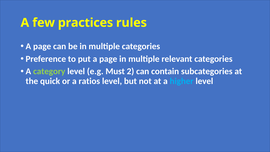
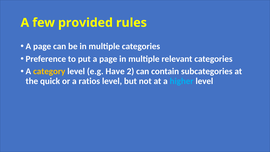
practices: practices -> provided (85, 23)
category colour: light green -> yellow (49, 71)
Must: Must -> Have (115, 71)
